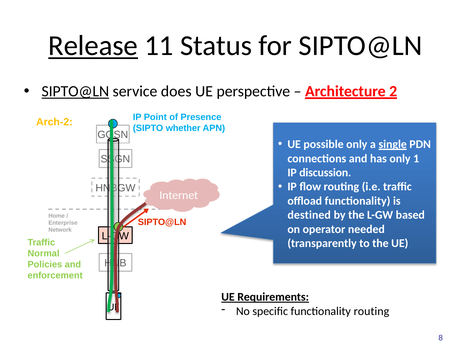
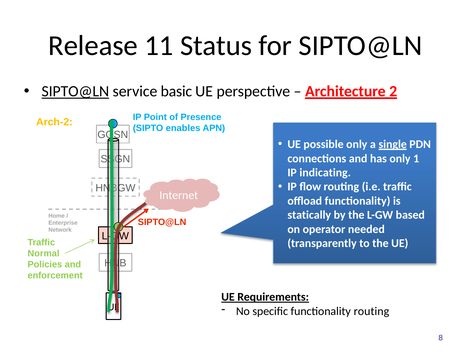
Release underline: present -> none (93, 46)
does: does -> basic (176, 91)
whether: whether -> enables (183, 128)
discussion: discussion -> indicating (325, 172)
destined: destined -> statically (309, 215)
